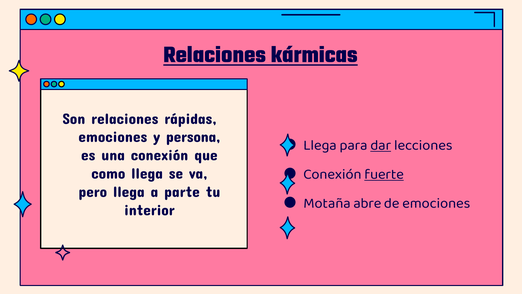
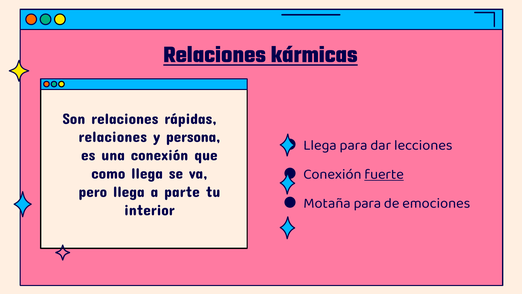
emociones: emociones -> relaciones (113, 137)
dar underline: present -> none (381, 145)
Motaña abre: abre -> para (367, 203)
